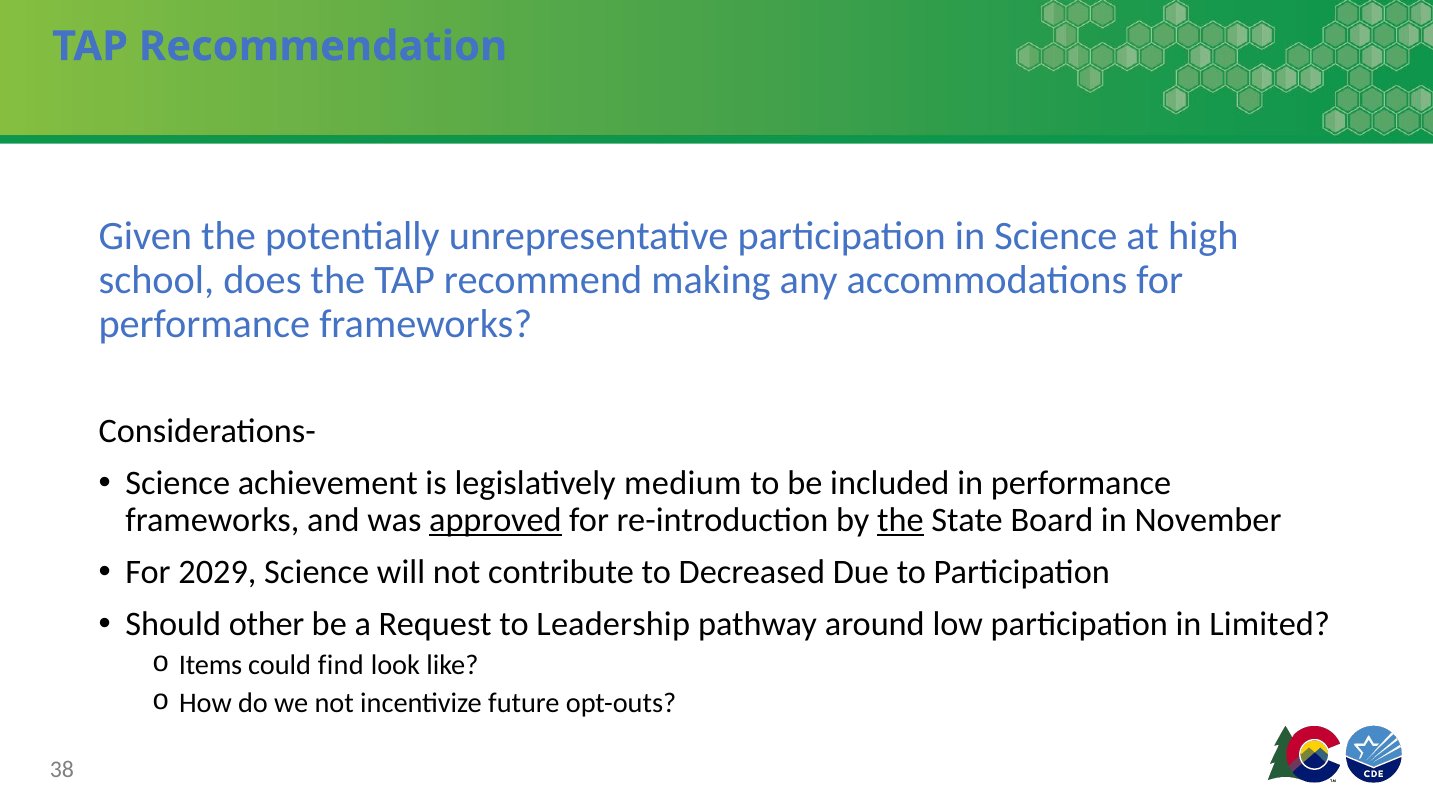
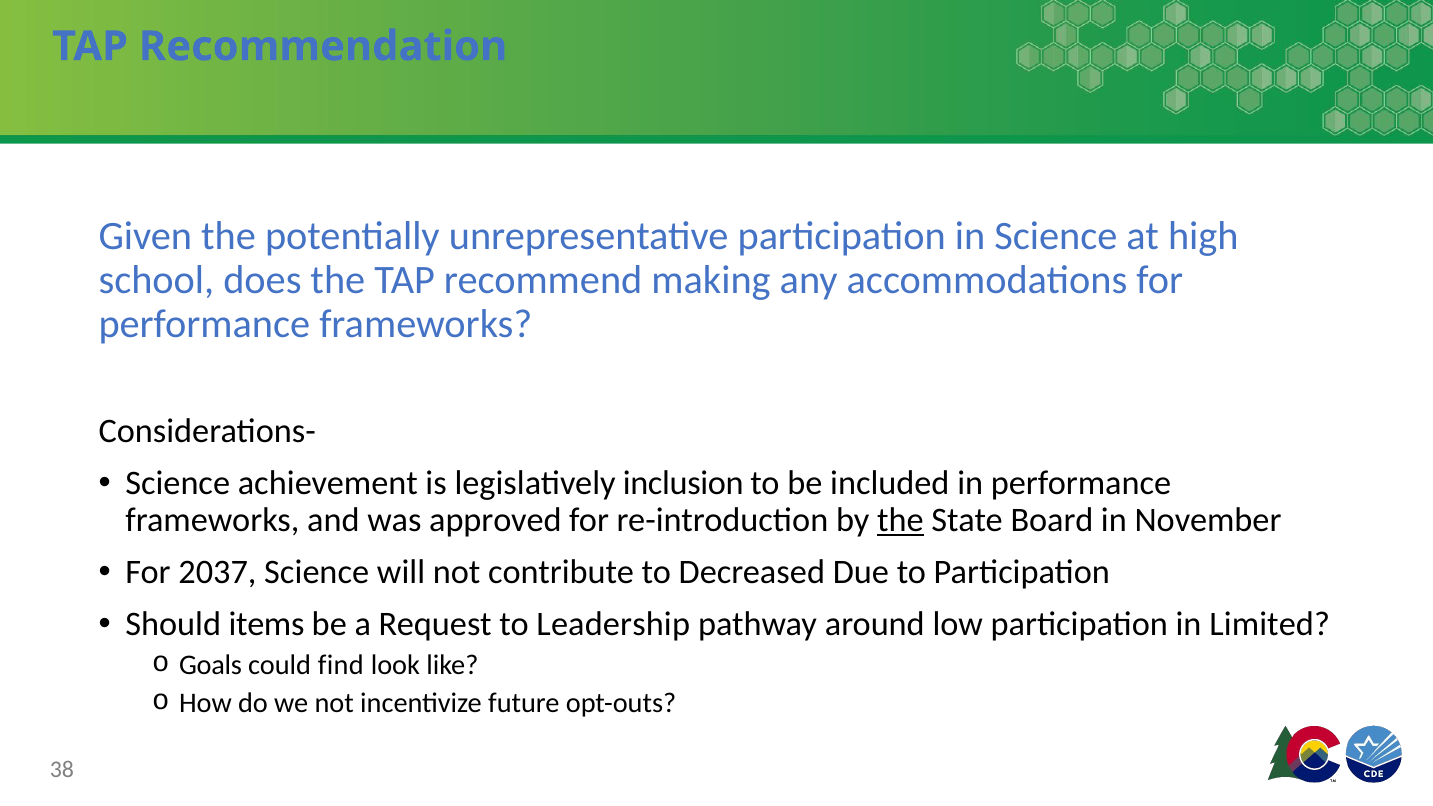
medium: medium -> inclusion (683, 483)
approved underline: present -> none (495, 520)
2029: 2029 -> 2037 (217, 572)
other: other -> items (267, 624)
Items: Items -> Goals (211, 665)
